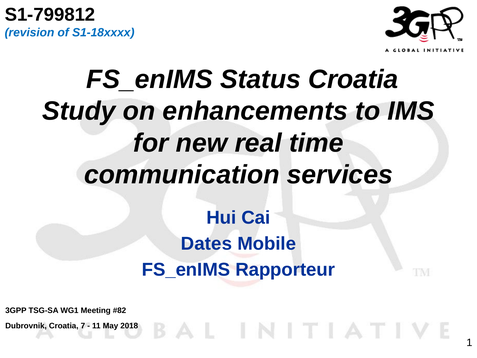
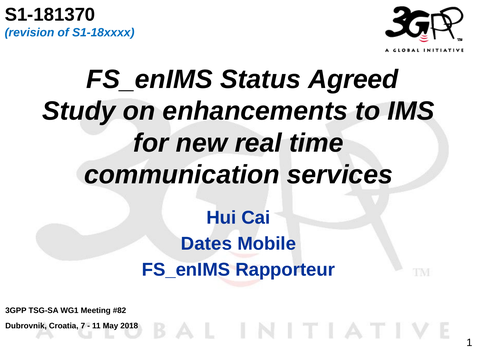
S1-799812: S1-799812 -> S1-181370 (50, 15)
Status Croatia: Croatia -> Agreed (353, 79)
